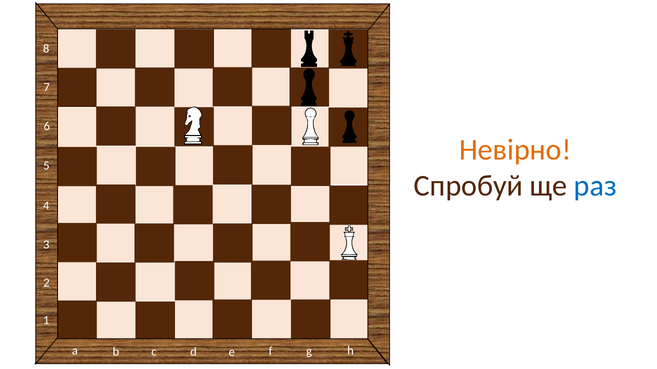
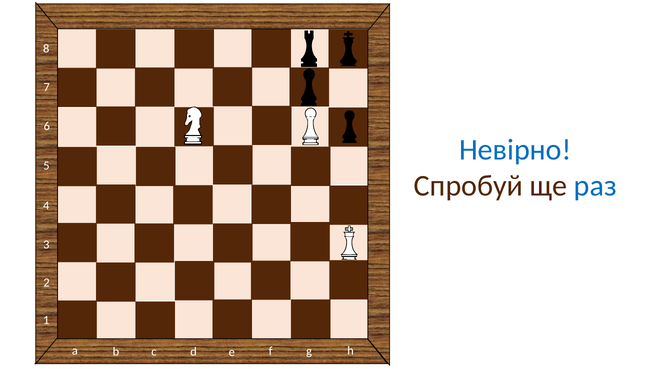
Невірно colour: orange -> blue (515, 150)
